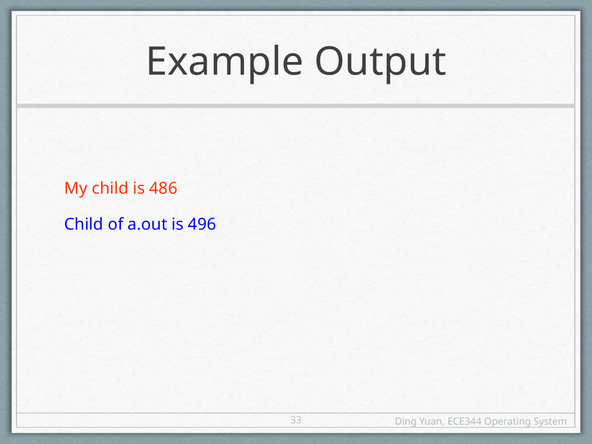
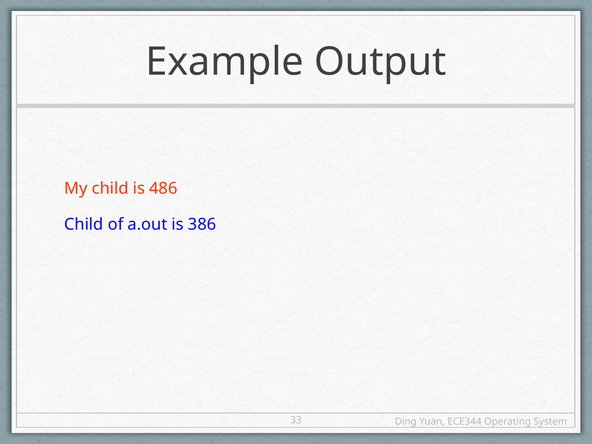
496: 496 -> 386 (202, 225)
